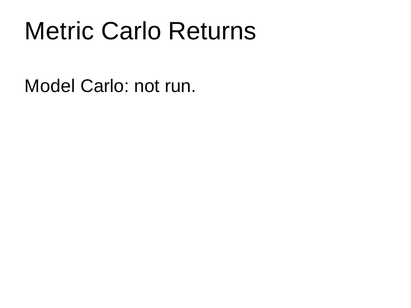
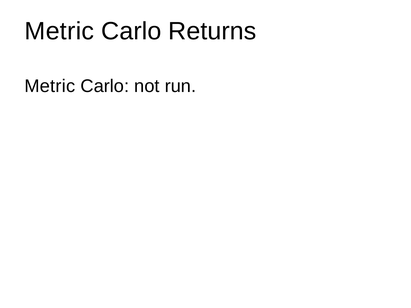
Model: Model -> Metric (50, 86)
